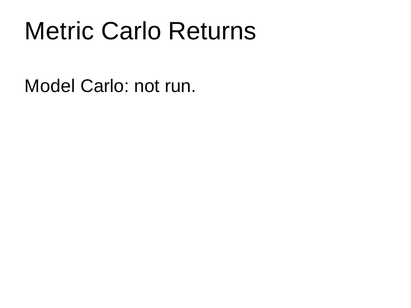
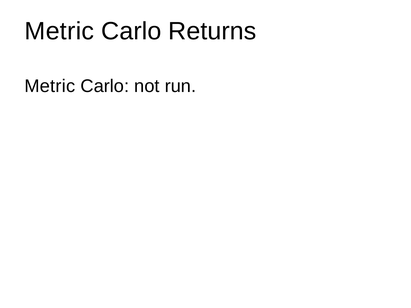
Model: Model -> Metric (50, 86)
